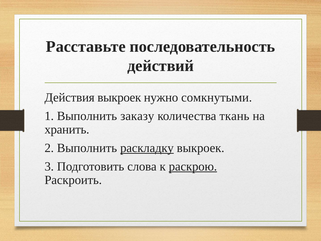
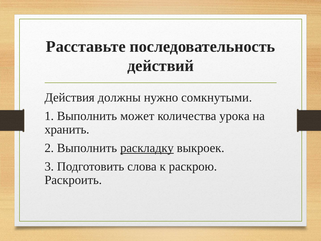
Действия выкроек: выкроек -> должны (119, 97)
заказу: заказу -> может (137, 116)
ткань: ткань -> урока (234, 116)
раскрою underline: present -> none (193, 166)
